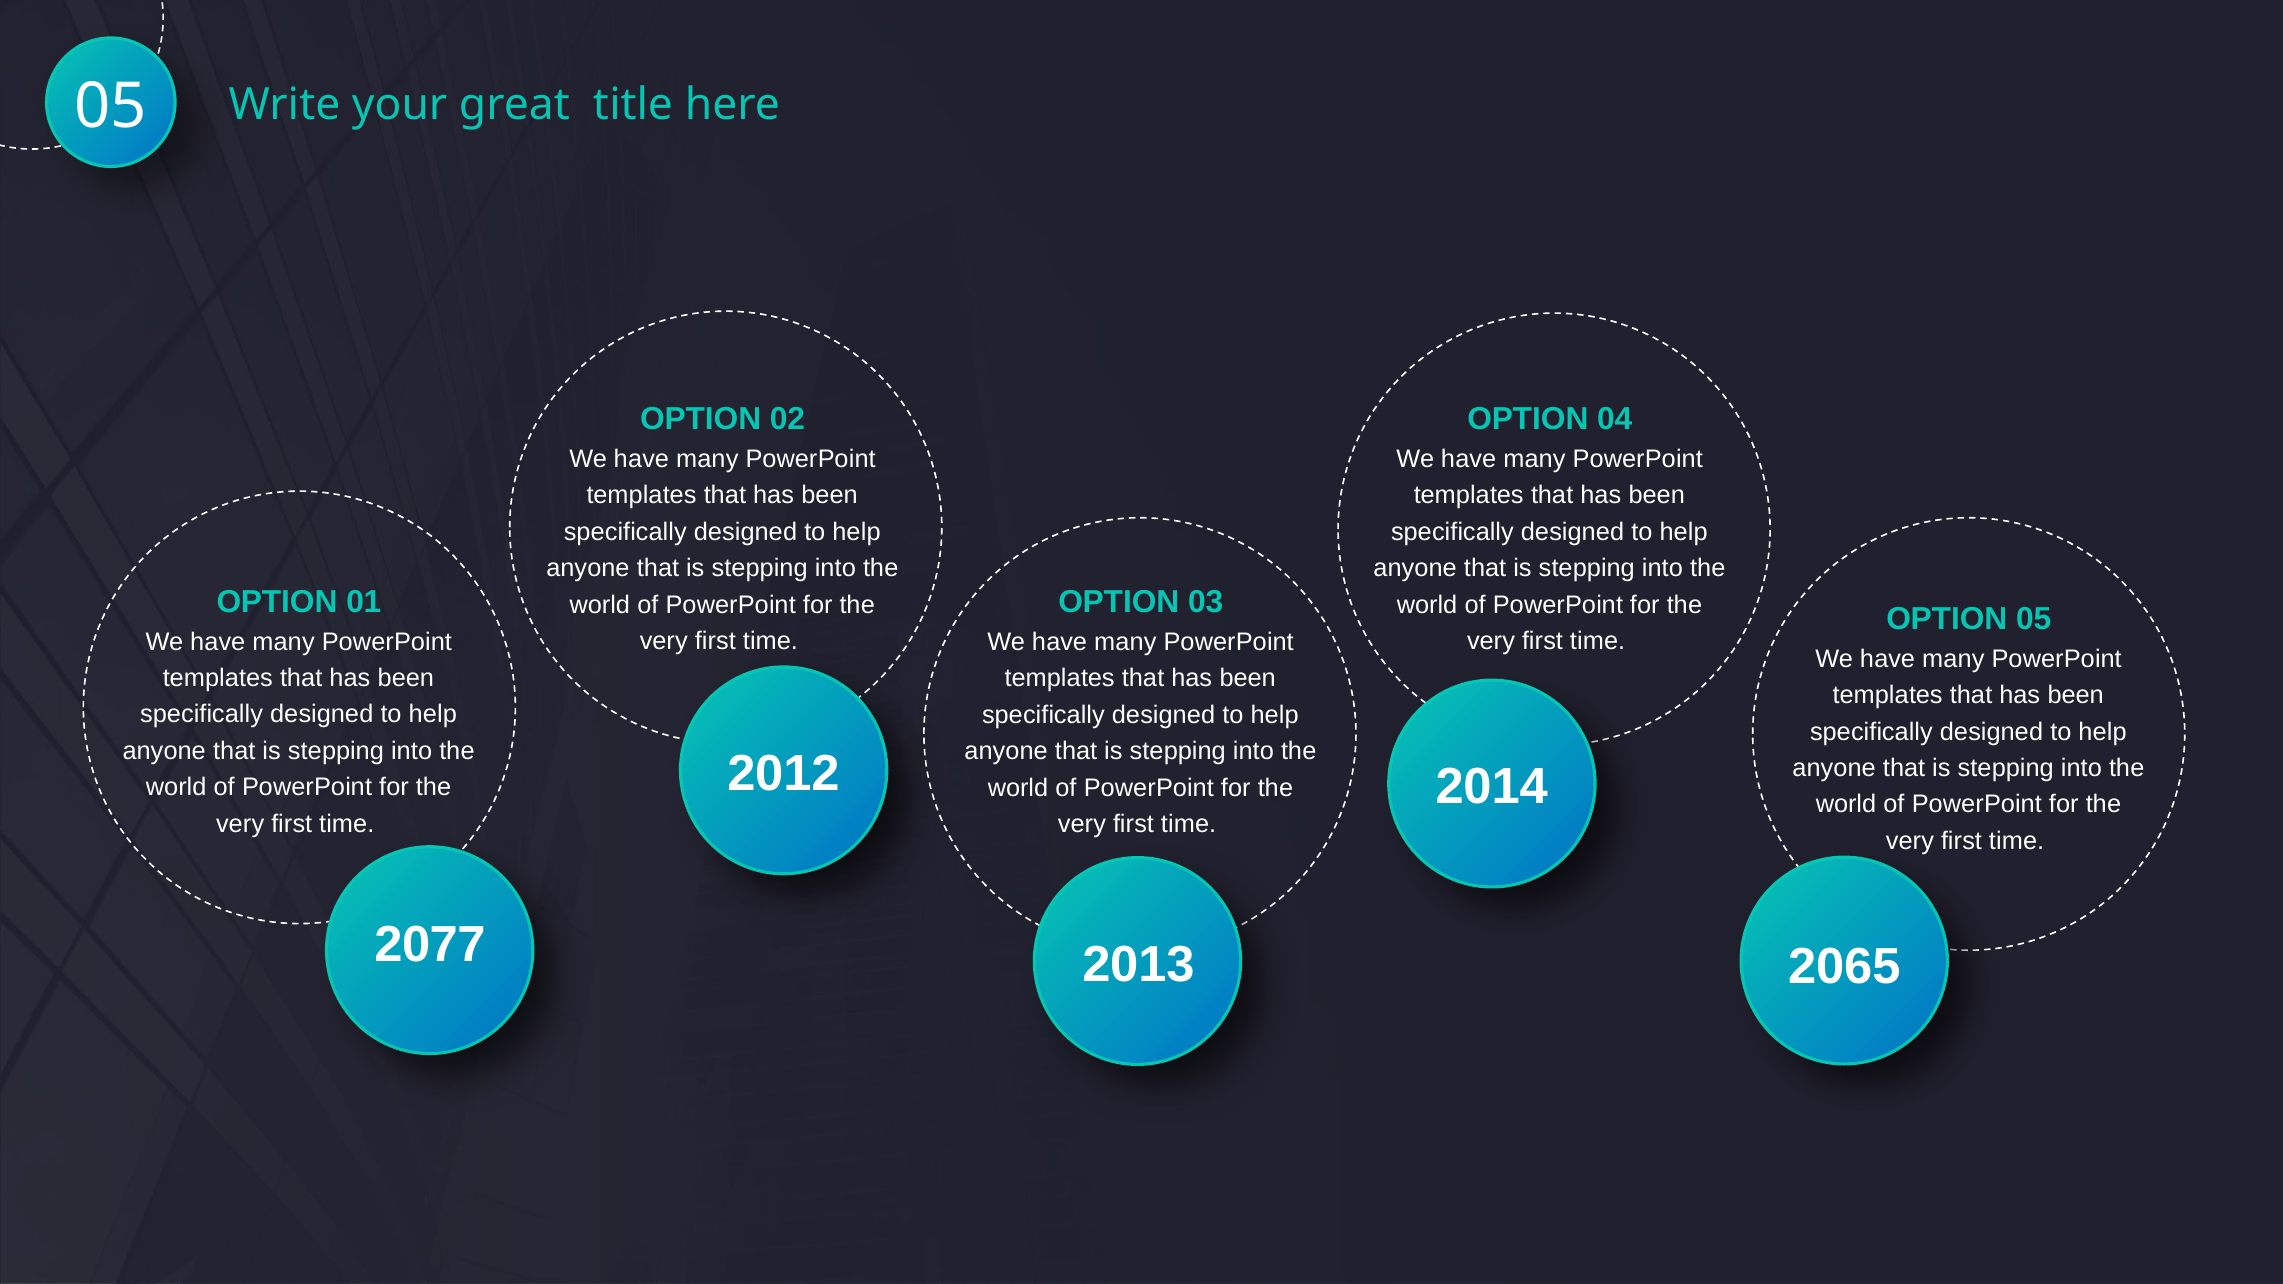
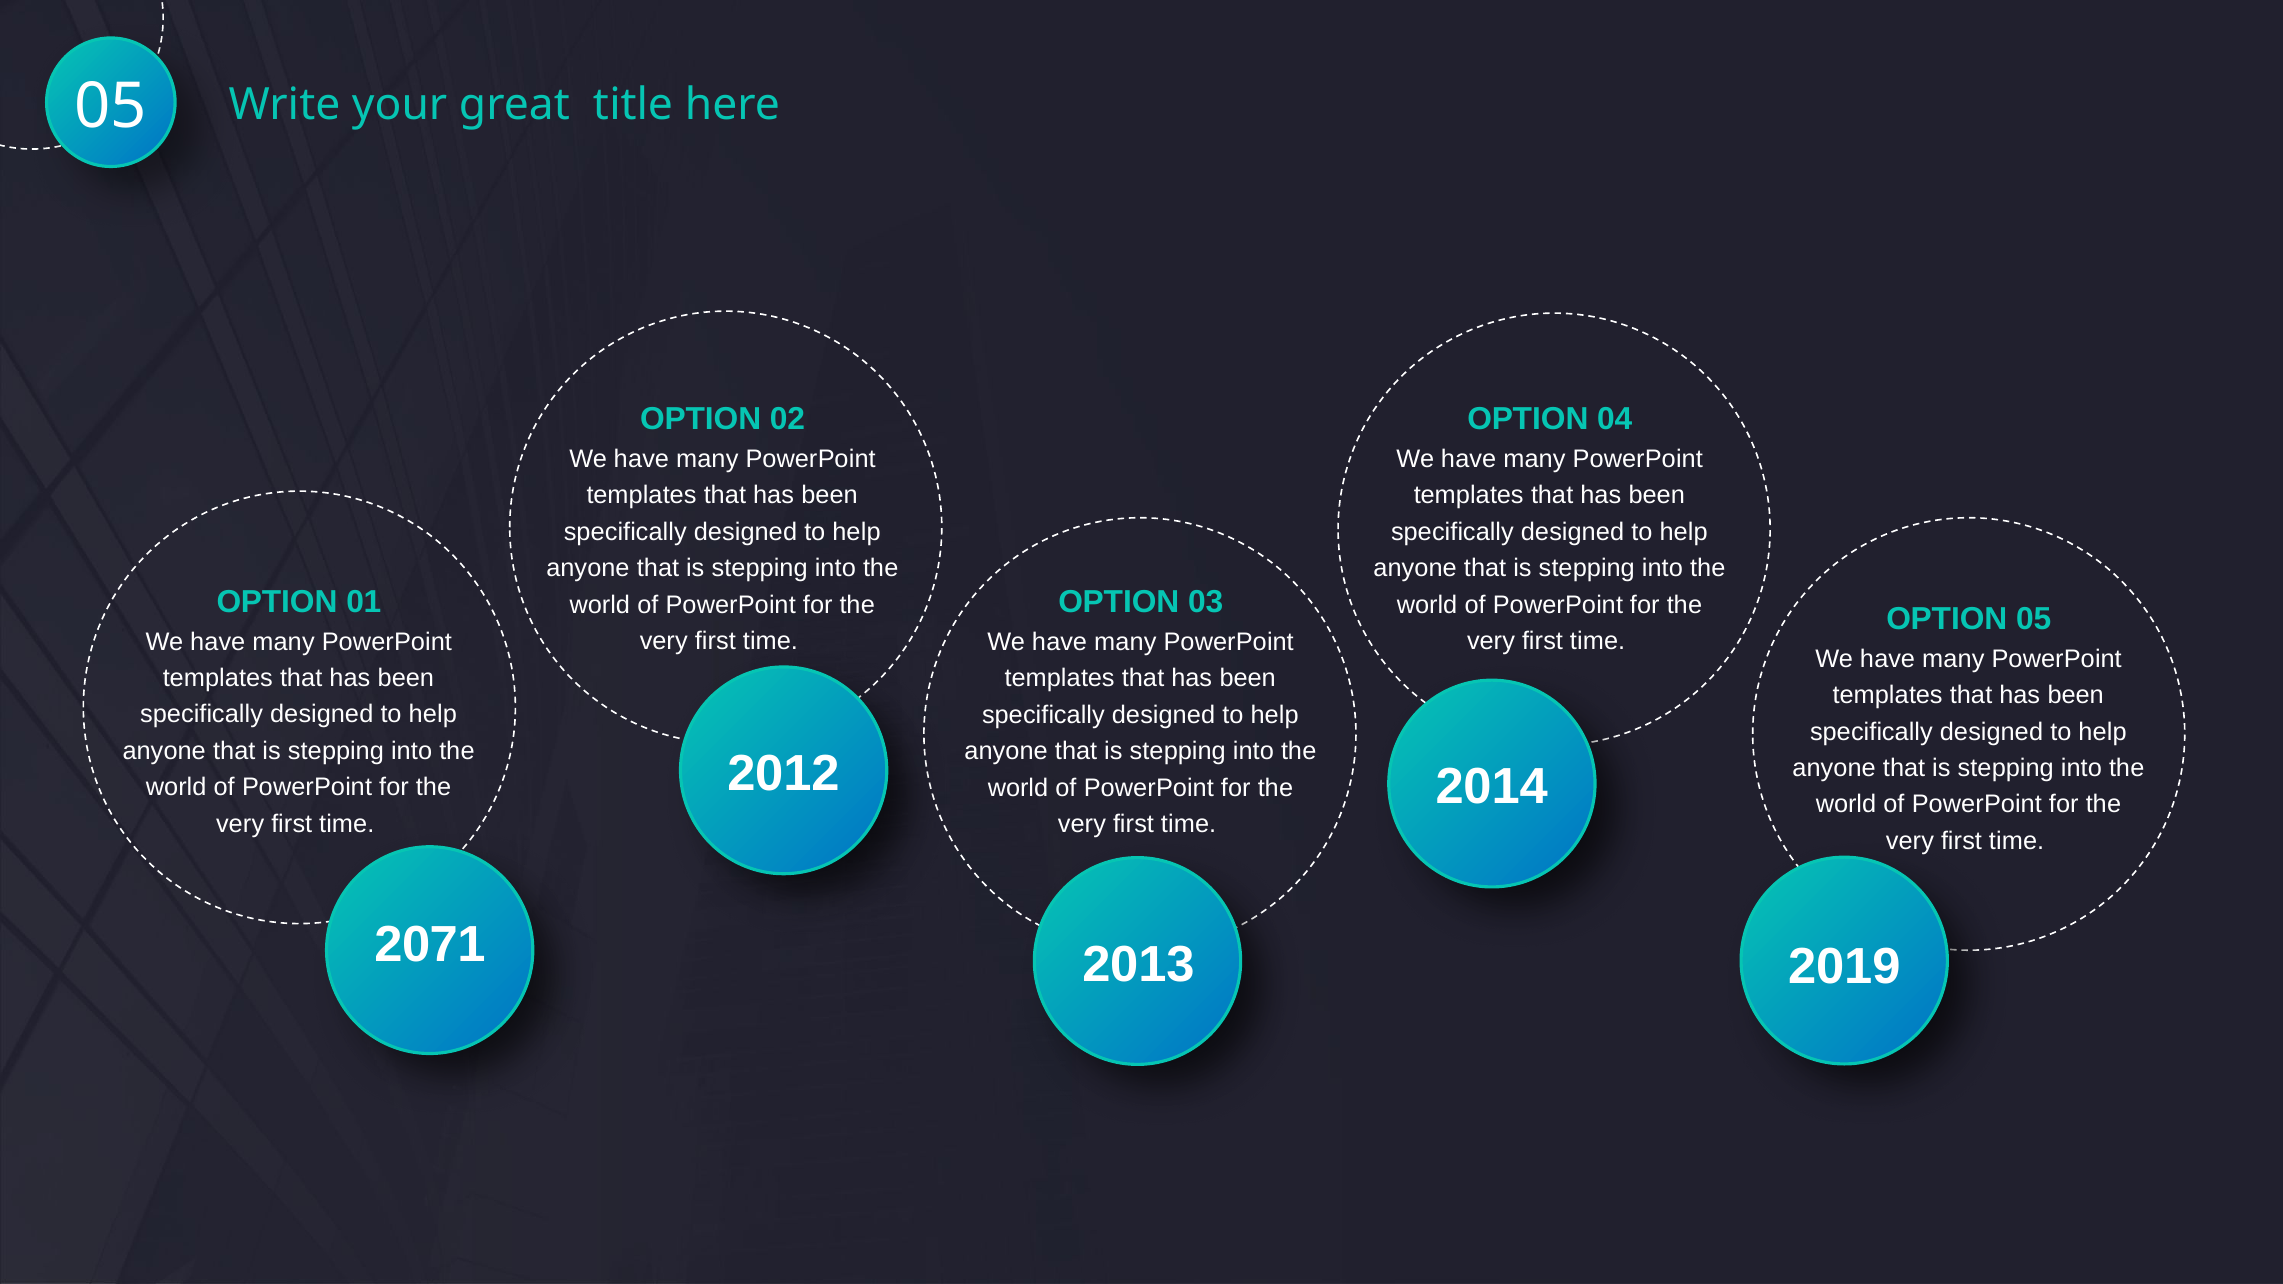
2077: 2077 -> 2071 (430, 945)
2065: 2065 -> 2019 (1844, 966)
